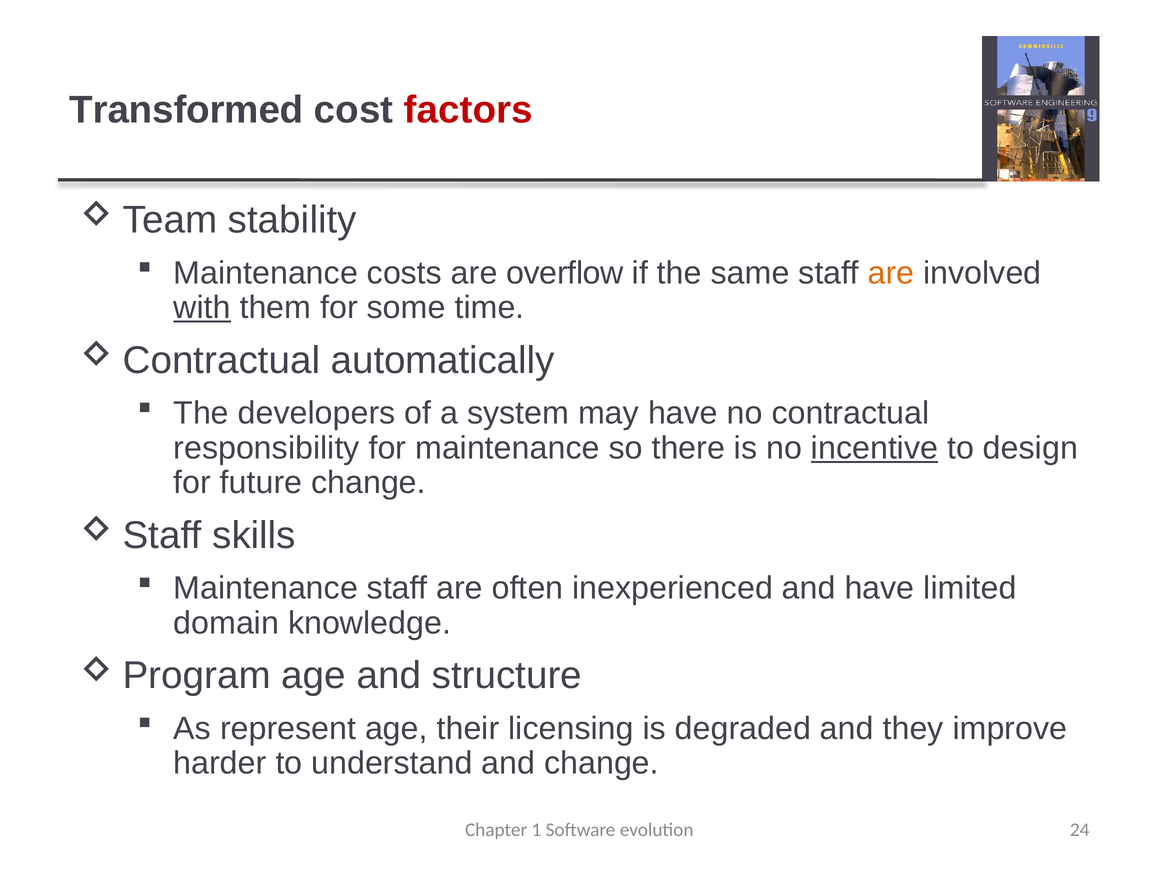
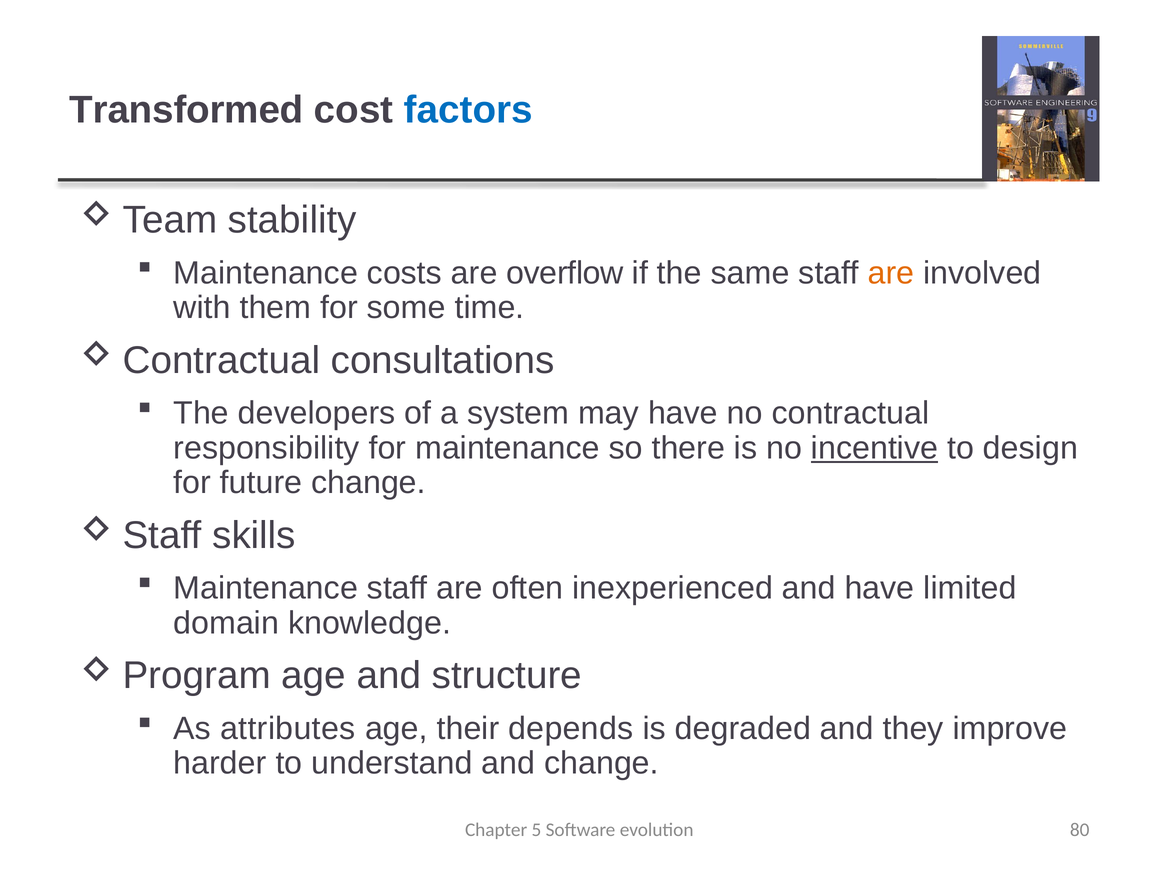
factors colour: red -> blue (468, 110)
with underline: present -> none (202, 308)
automatically: automatically -> consultations (443, 361)
represent: represent -> attributes (288, 729)
licensing: licensing -> depends (571, 729)
1: 1 -> 5 (536, 830)
24: 24 -> 80 (1080, 830)
